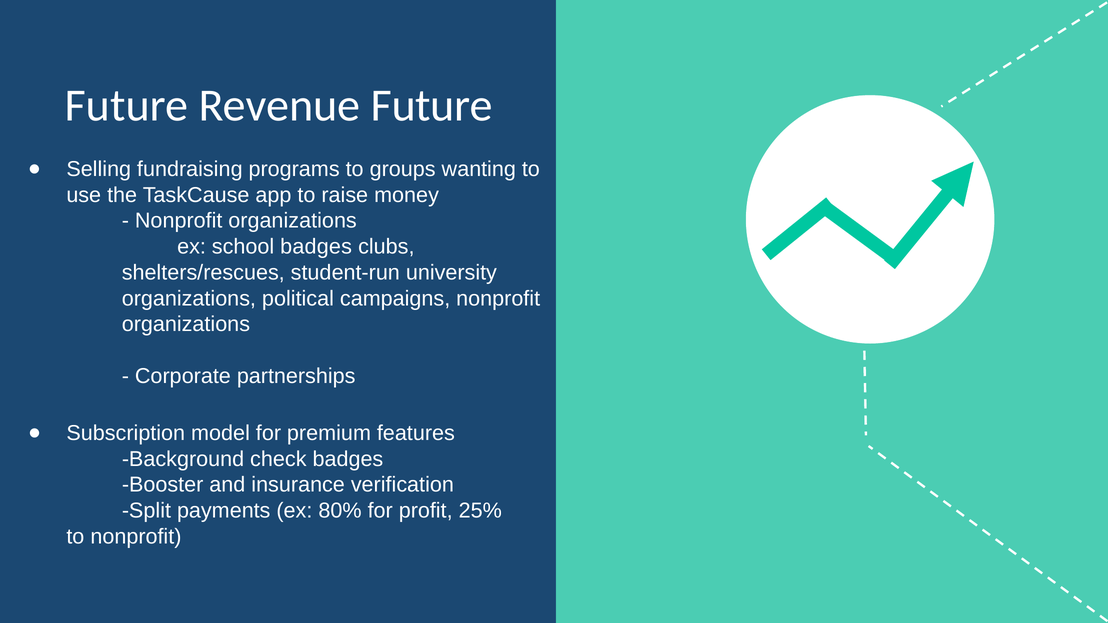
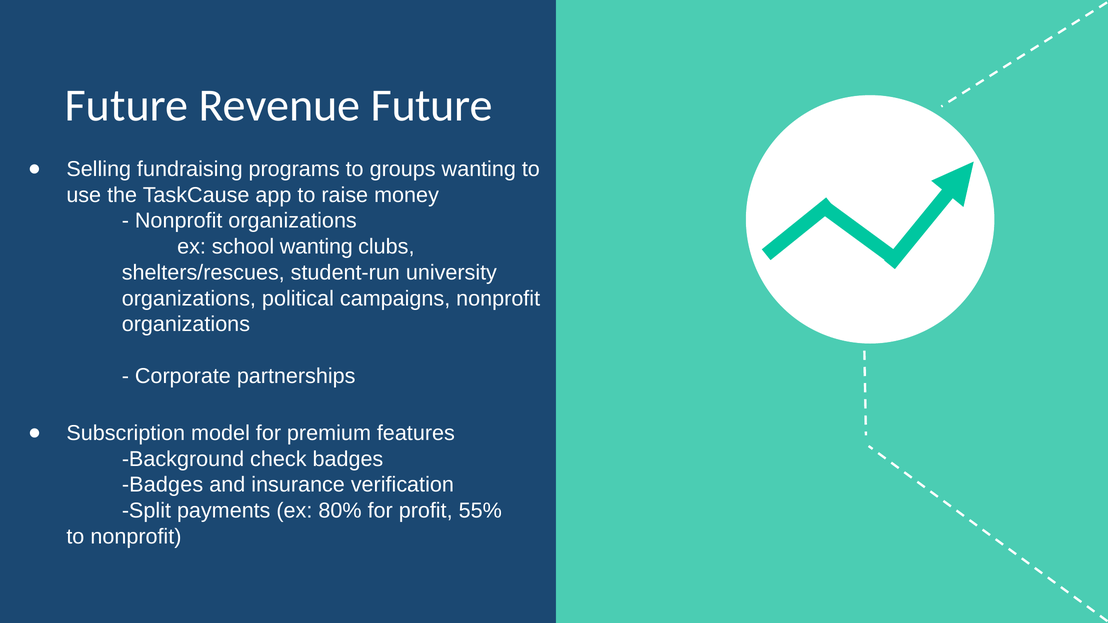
school badges: badges -> wanting (316, 247)
Booster: Booster -> Badges (163, 485)
25%: 25% -> 55% (480, 511)
